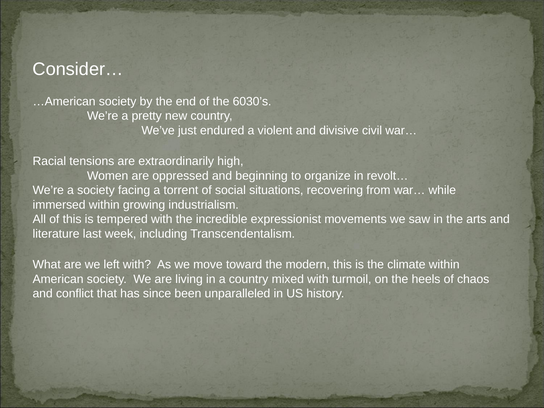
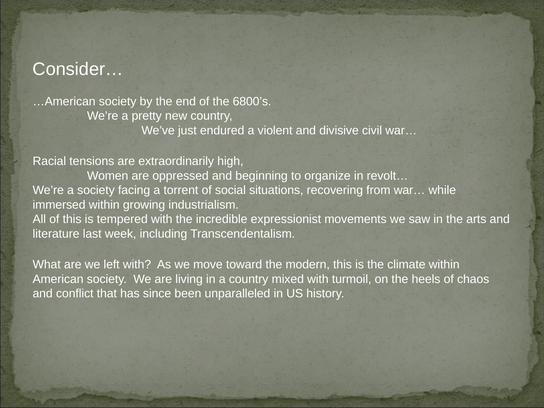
6030’s: 6030’s -> 6800’s (252, 101)
